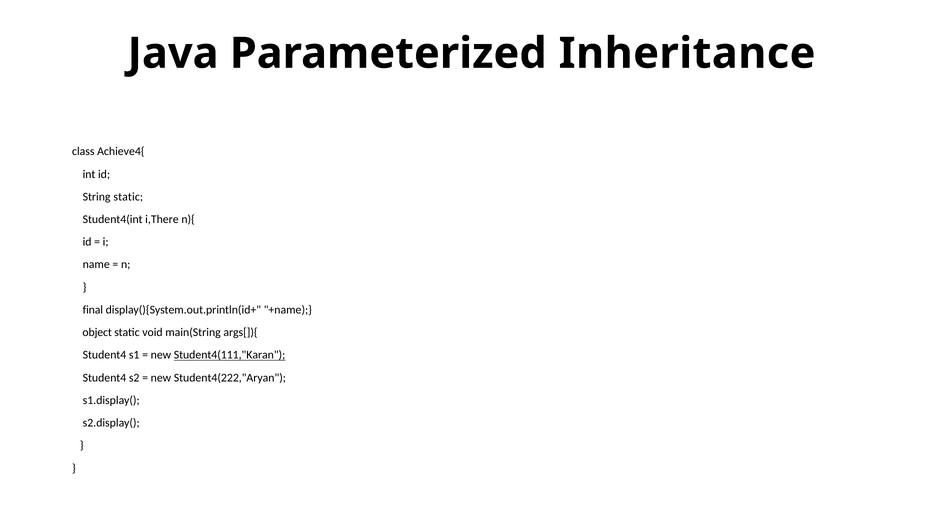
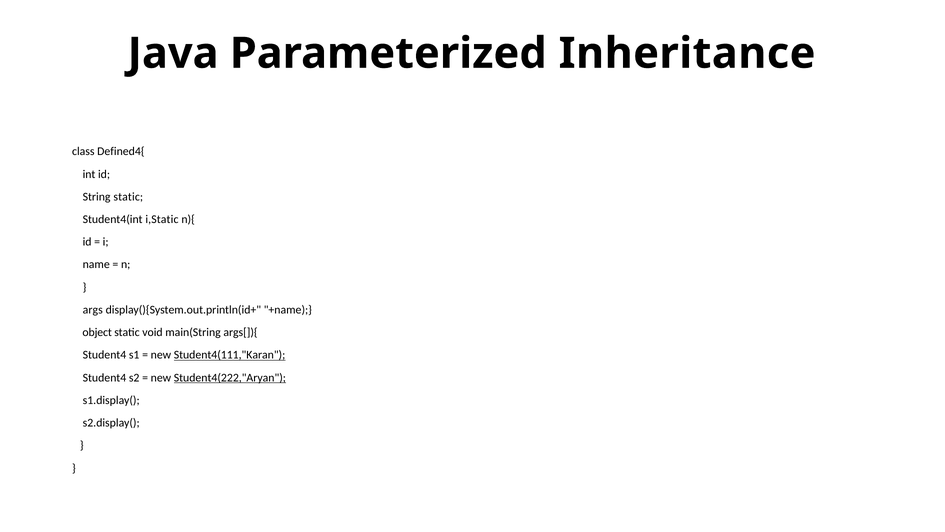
Achieve4{: Achieve4{ -> Defined4{ (121, 151)
i,There: i,There -> i,Static (162, 219)
final: final -> args (93, 310)
Student4(222,"Aryan underline: none -> present (230, 377)
